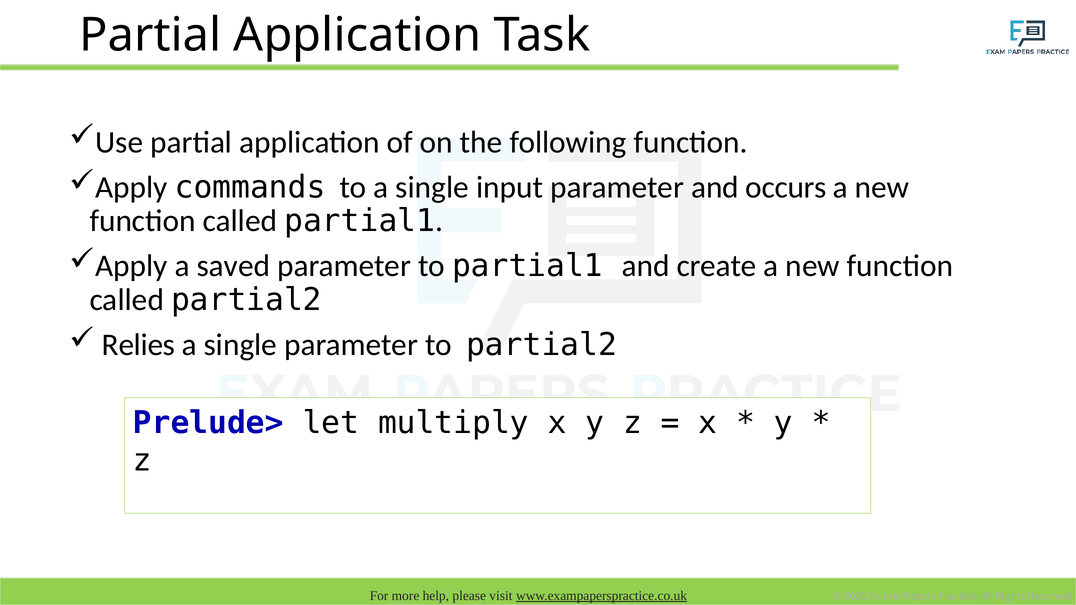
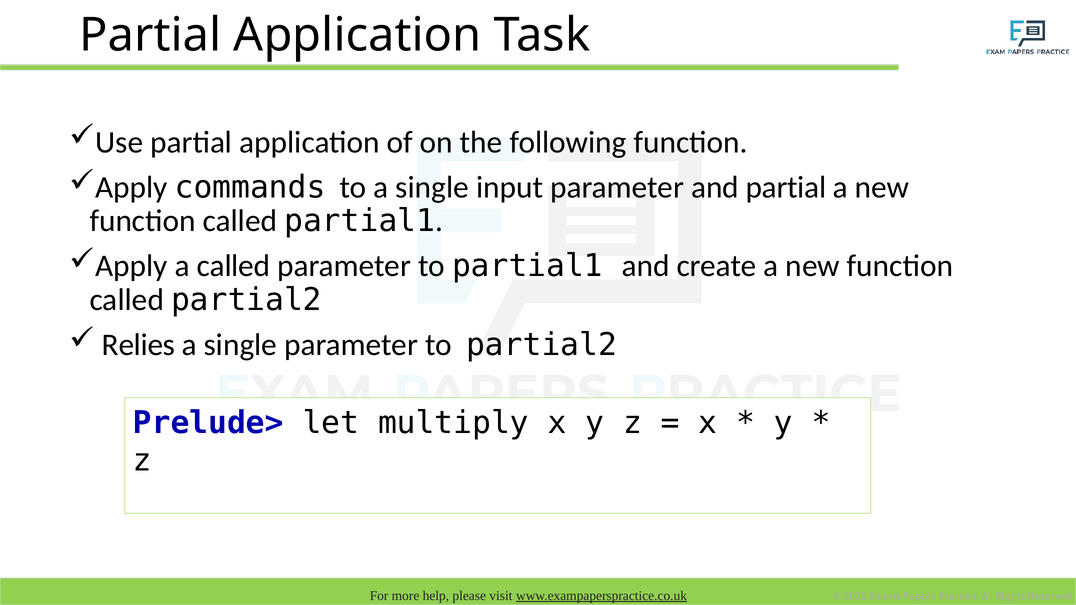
and occurs: occurs -> partial (786, 187)
a saved: saved -> called (233, 266)
